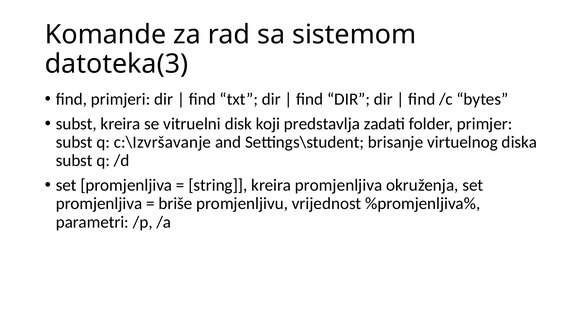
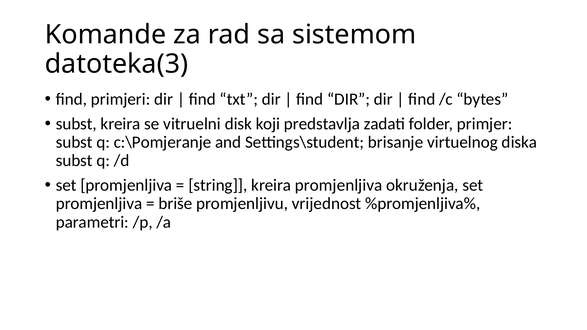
c:\Izvršavanje: c:\Izvršavanje -> c:\Pomjeranje (163, 142)
